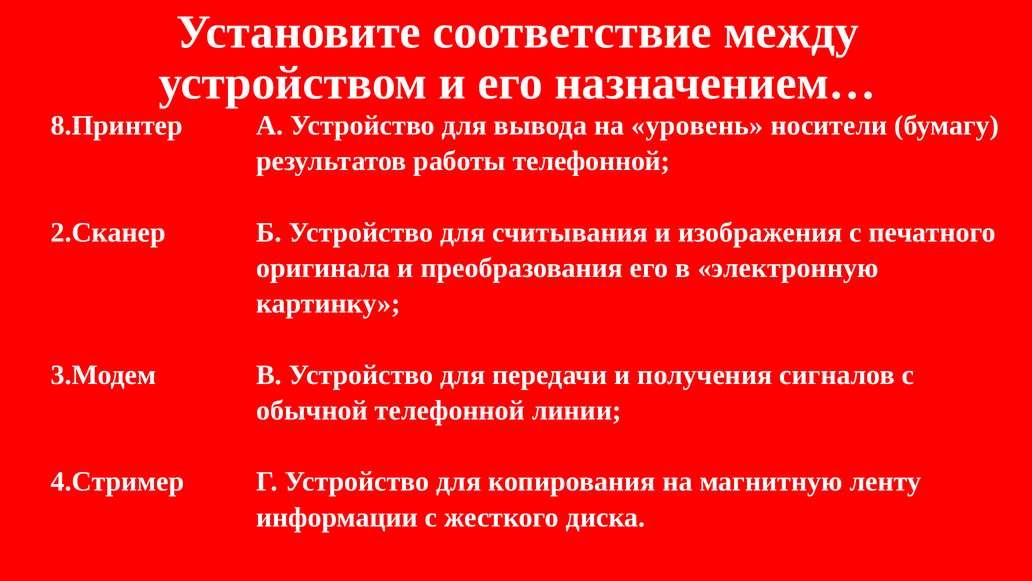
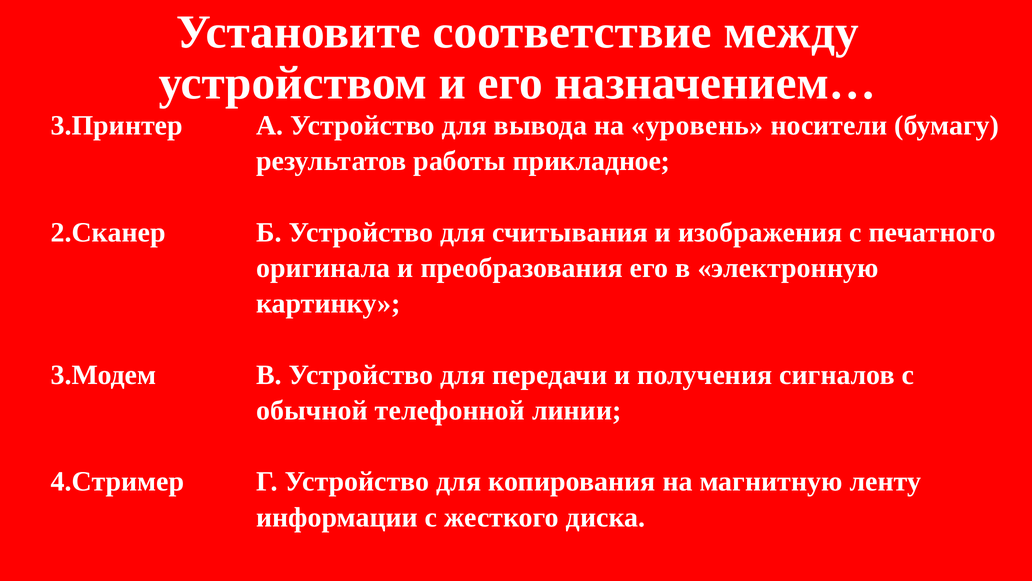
8.Принтер: 8.Принтер -> 3.Принтер (117, 125)
работы телефонной: телефонной -> прикладное (592, 161)
